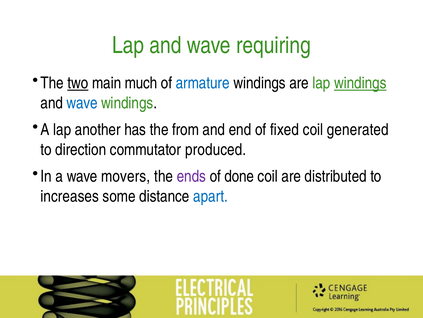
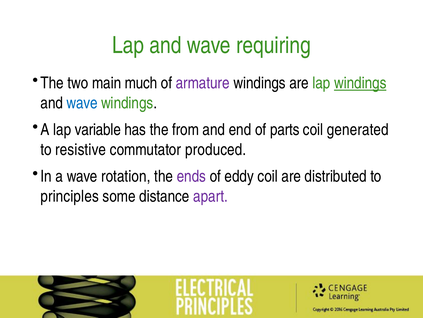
two underline: present -> none (78, 83)
armature colour: blue -> purple (203, 83)
another: another -> variable (98, 130)
fixed: fixed -> parts (285, 130)
direction: direction -> resistive (81, 149)
movers: movers -> rotation (126, 176)
done: done -> eddy (239, 176)
increases: increases -> principles (70, 196)
apart colour: blue -> purple (211, 196)
